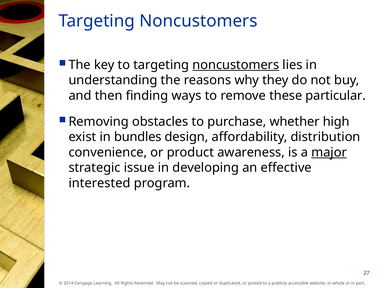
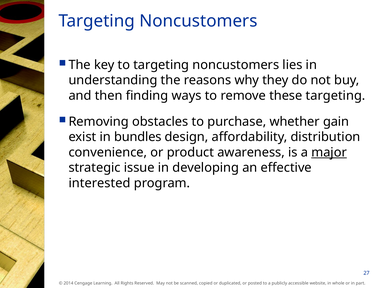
noncustomers underline: present -> none (236, 65)
these particular: particular -> targeting (336, 96)
high: high -> gain (336, 122)
